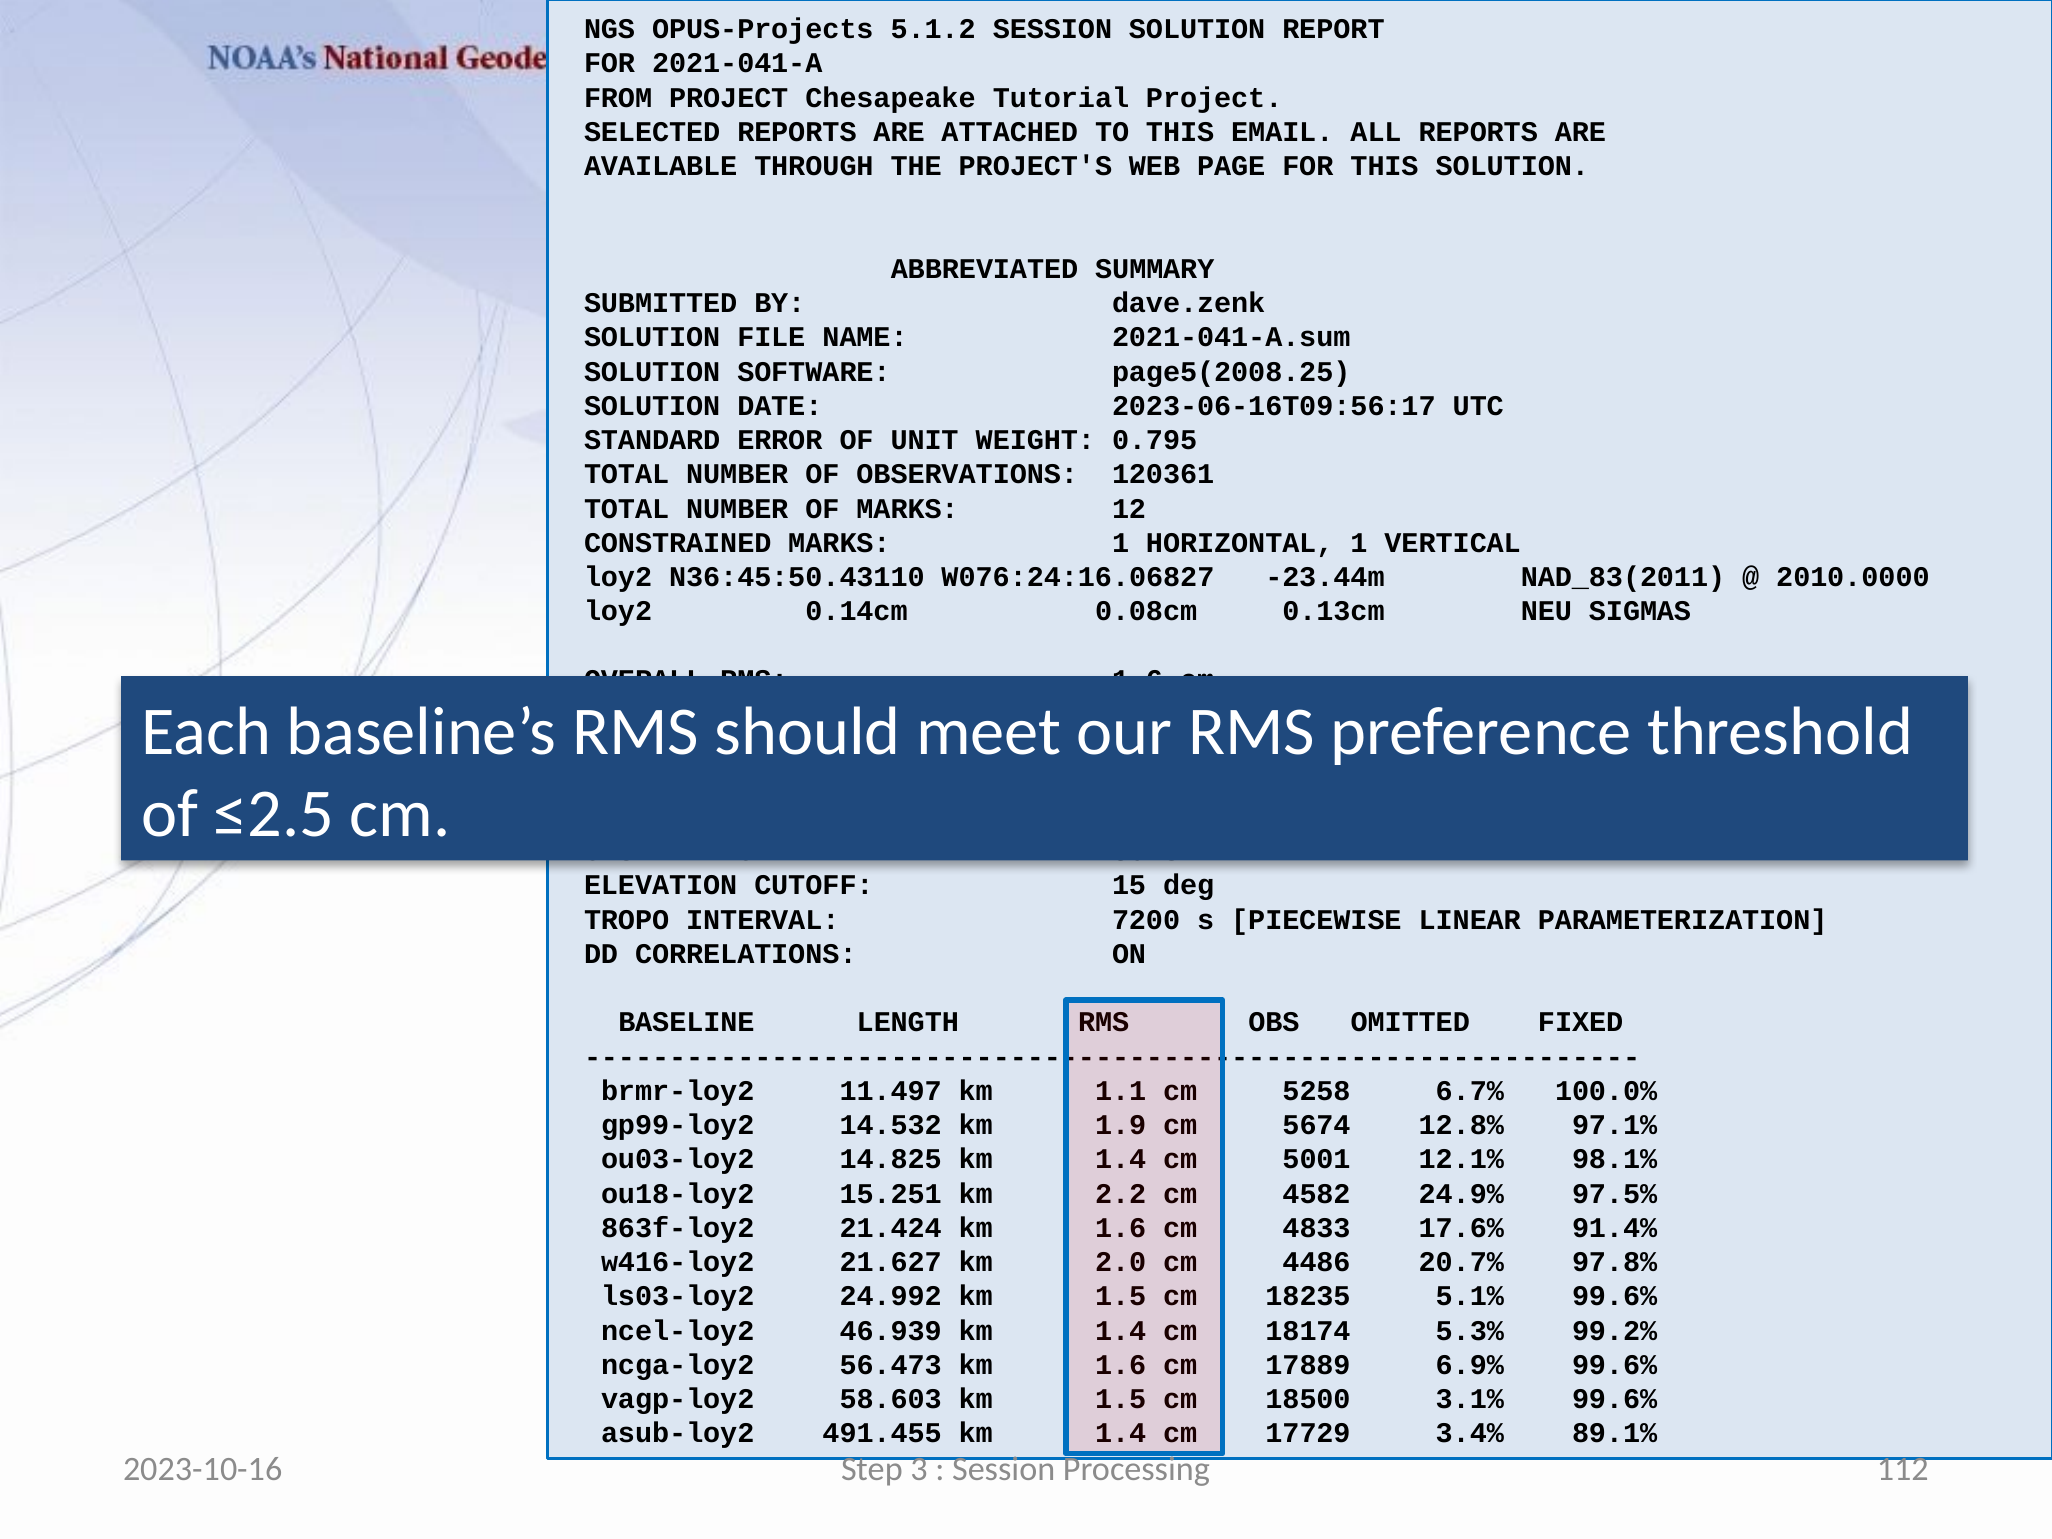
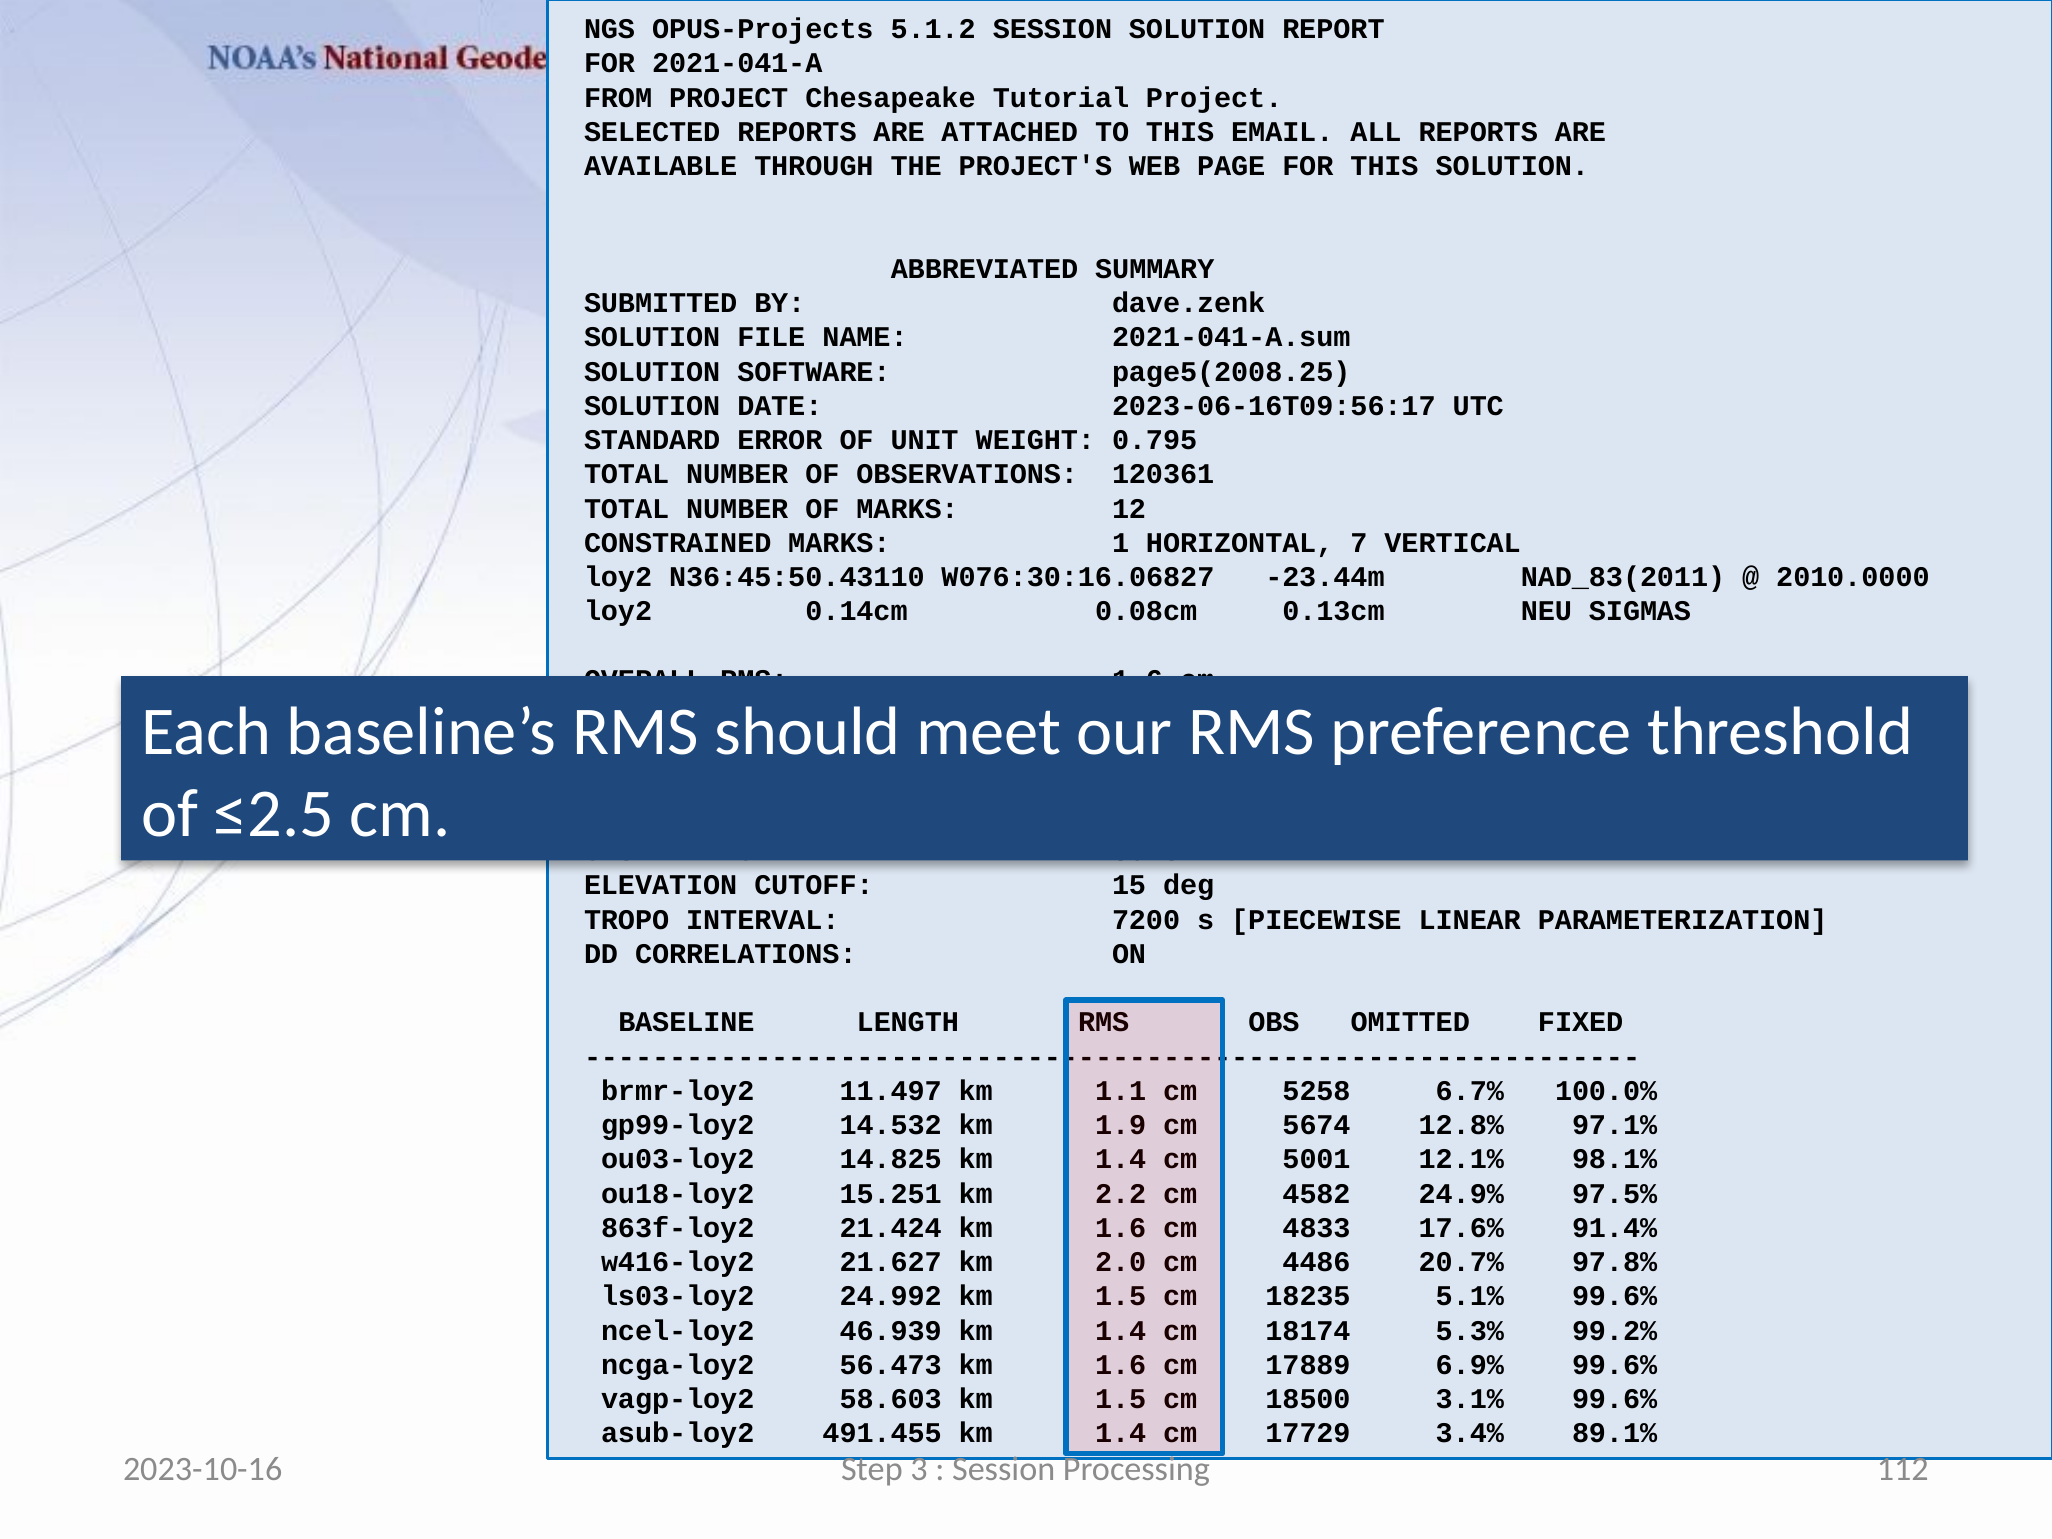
HORIZONTAL 1: 1 -> 7 (1359, 543)
W076:24:16.06827: W076:24:16.06827 -> W076:30:16.06827 (1078, 577)
